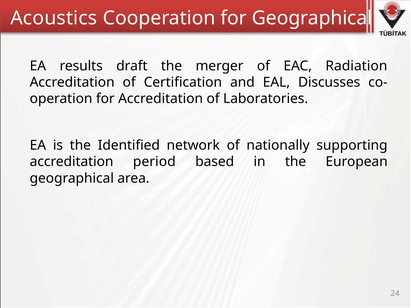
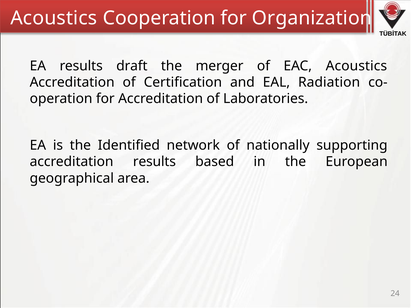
for Geographical: Geographical -> Organization (312, 18)
EAC Radiation: Radiation -> Acoustics (356, 66)
Discusses: Discusses -> Radiation (329, 82)
accreditation period: period -> results (154, 162)
